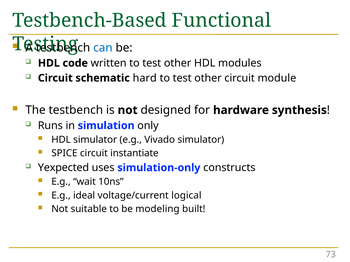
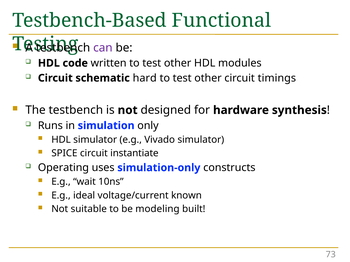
can colour: blue -> purple (103, 48)
module: module -> timings (277, 78)
Yexpected: Yexpected -> Operating (63, 168)
logical: logical -> known (186, 196)
